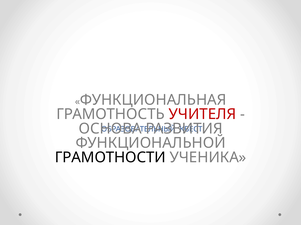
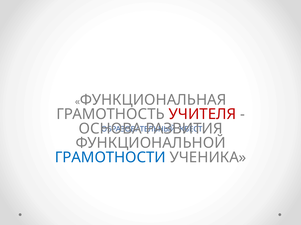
ГРАМОТНОСТИ colour: black -> blue (110, 158)
